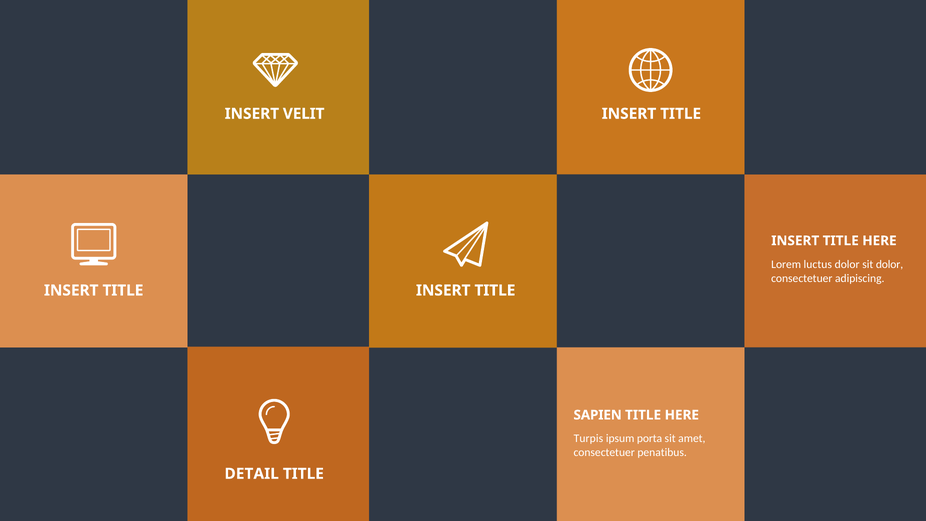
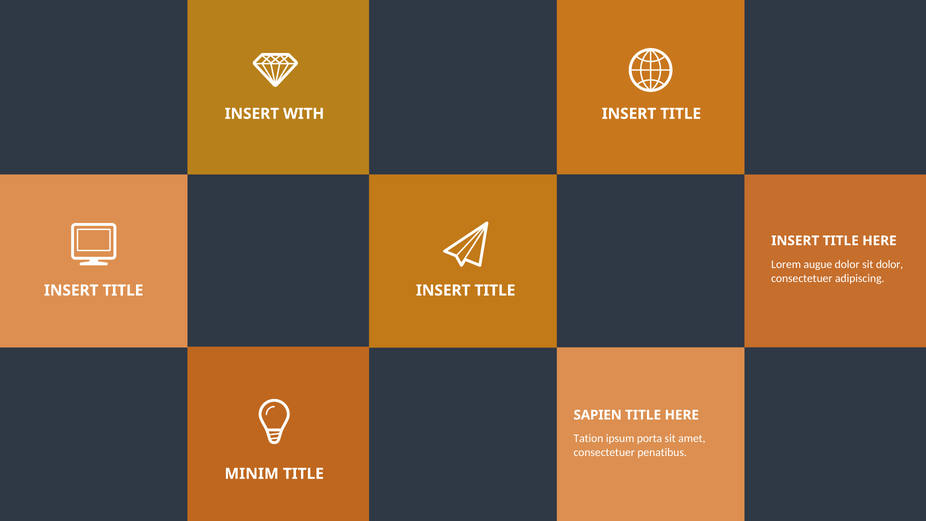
VELIT: VELIT -> WITH (304, 114)
luctus: luctus -> augue (818, 264)
Turpis: Turpis -> Tation (588, 438)
DETAIL: DETAIL -> MINIM (252, 474)
